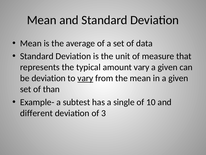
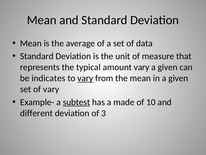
be deviation: deviation -> indicates (48, 78)
of than: than -> vary (51, 89)
subtest underline: none -> present (76, 102)
single: single -> made (124, 102)
